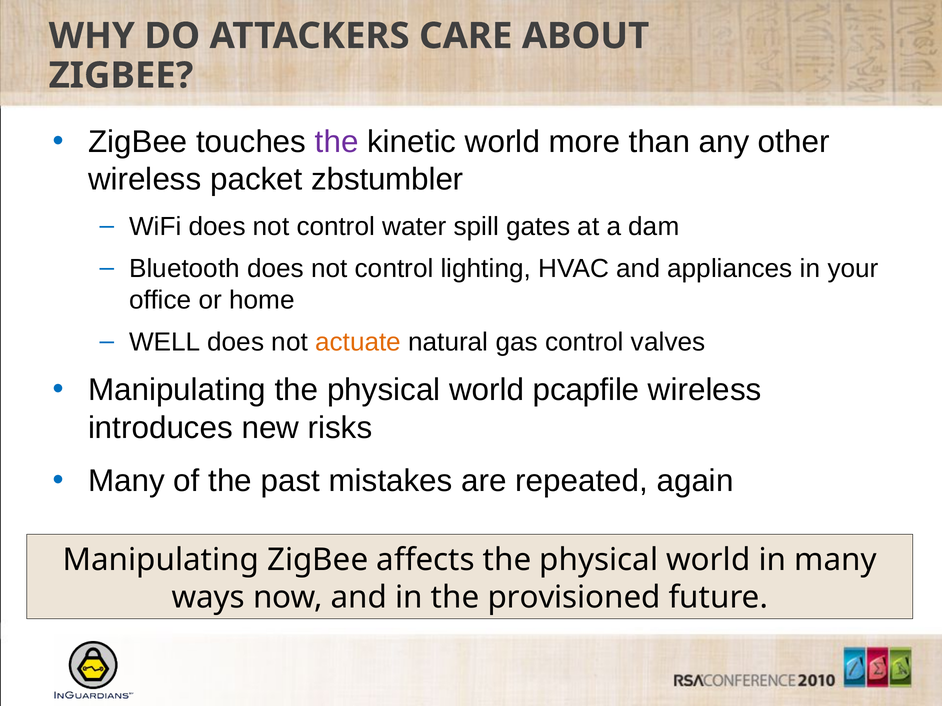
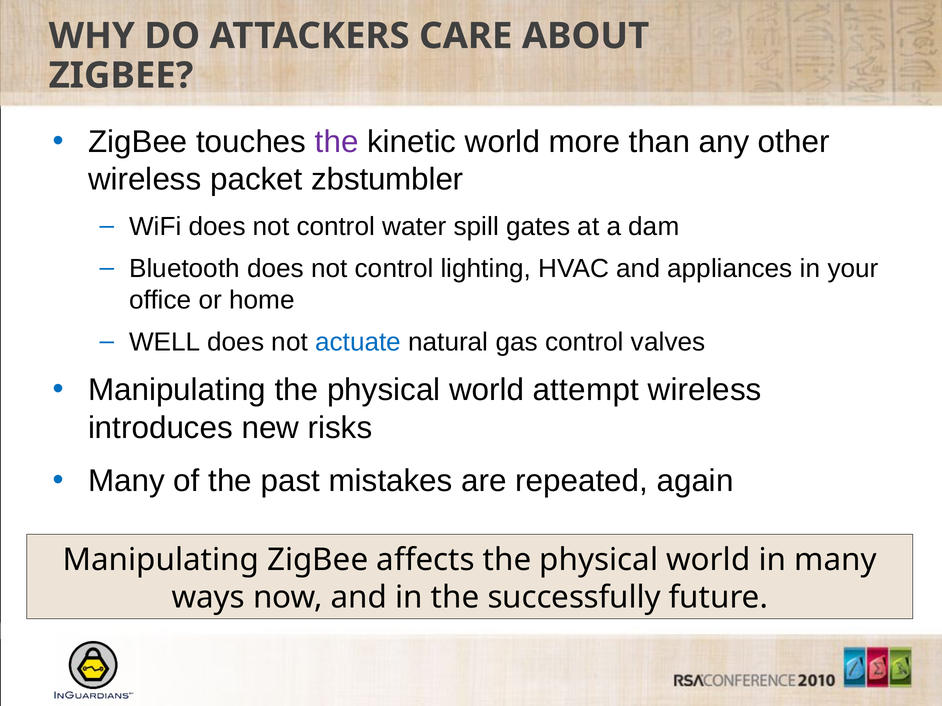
actuate colour: orange -> blue (358, 342)
pcapfile: pcapfile -> attempt (586, 390)
provisioned: provisioned -> successfully (574, 598)
